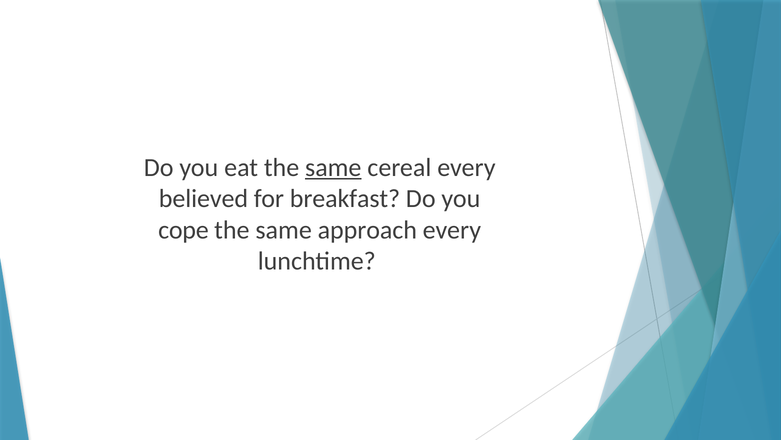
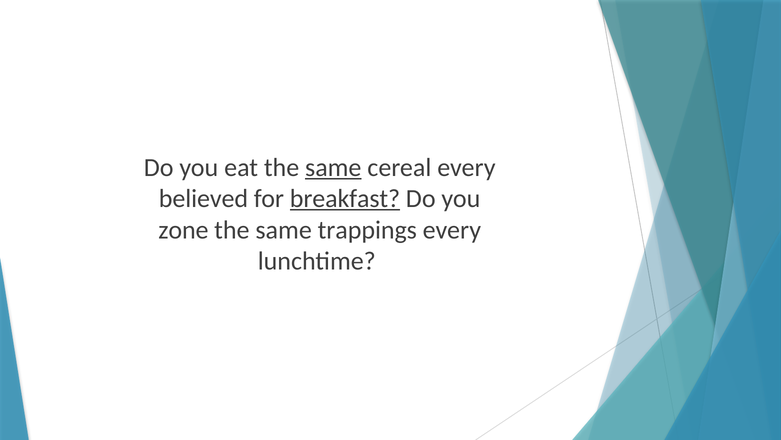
breakfast underline: none -> present (345, 198)
cope: cope -> zone (183, 230)
approach: approach -> trappings (367, 230)
